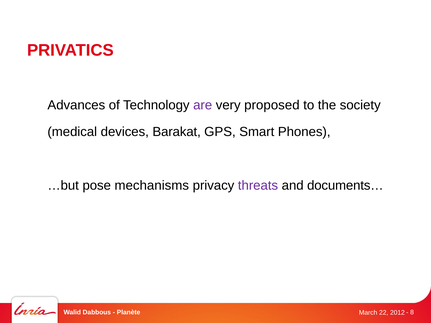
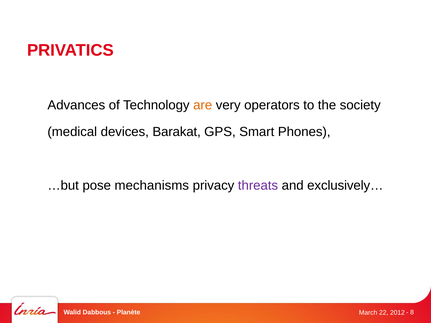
are colour: purple -> orange (203, 105)
proposed: proposed -> operators (272, 105)
documents…: documents… -> exclusively… (345, 186)
